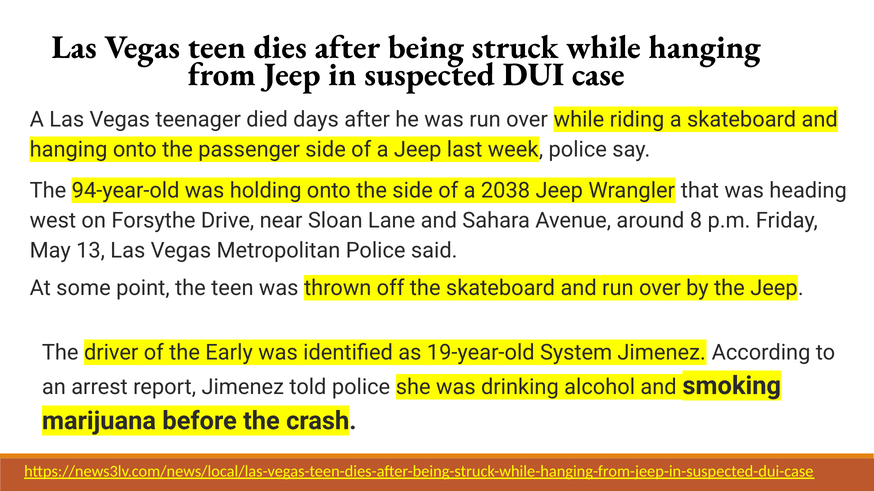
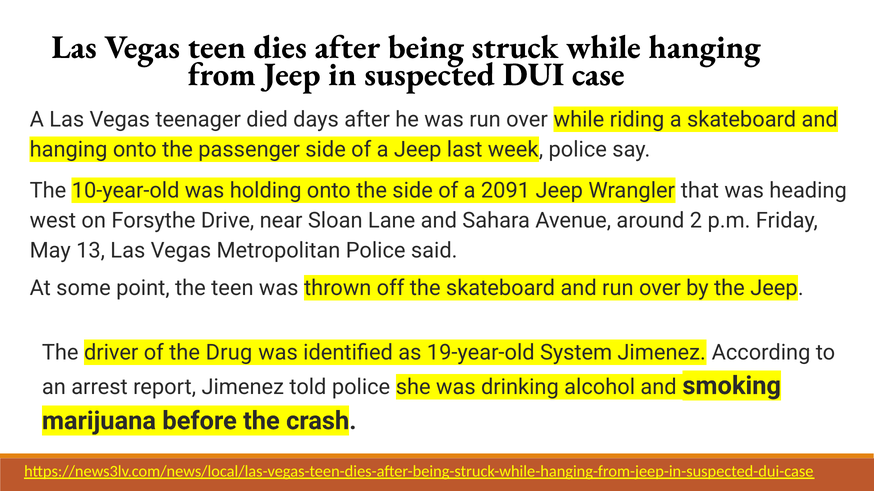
94-year-old: 94-year-old -> 10-year-old (126, 191)
2038: 2038 -> 2091 (506, 191)
8: 8 -> 2 (696, 221)
Early: Early -> Drug (229, 353)
